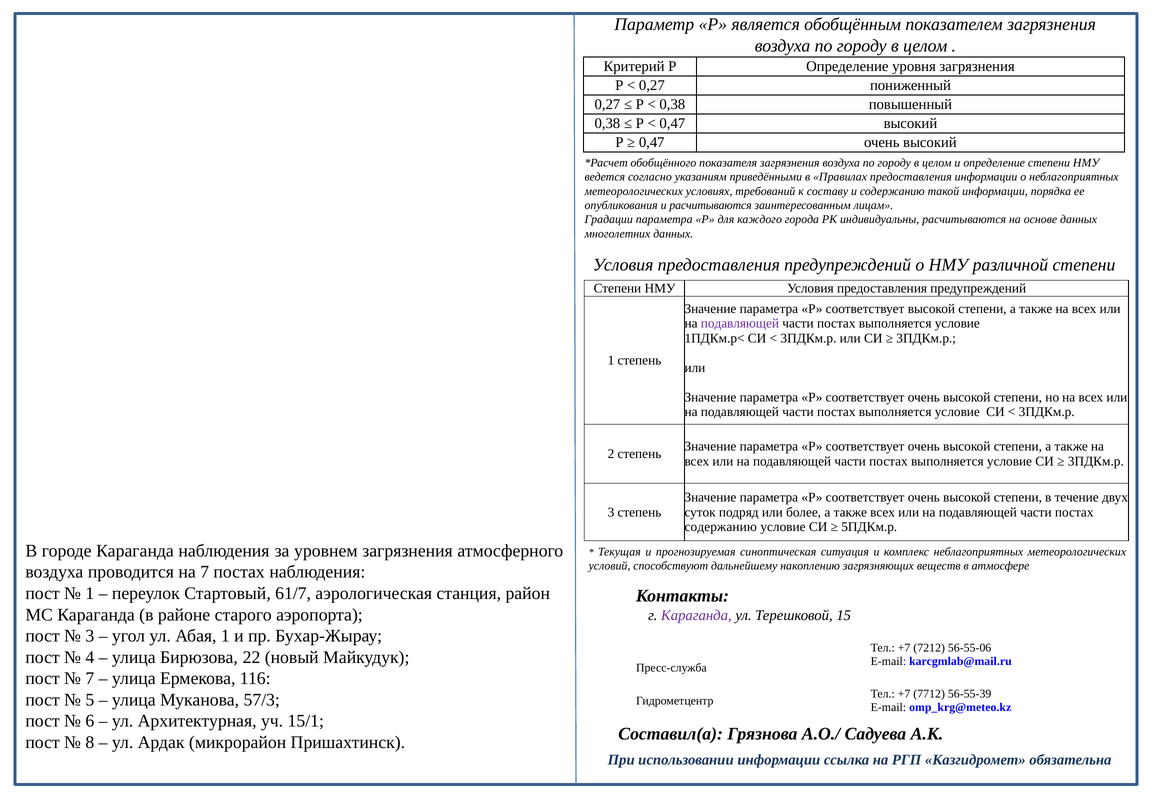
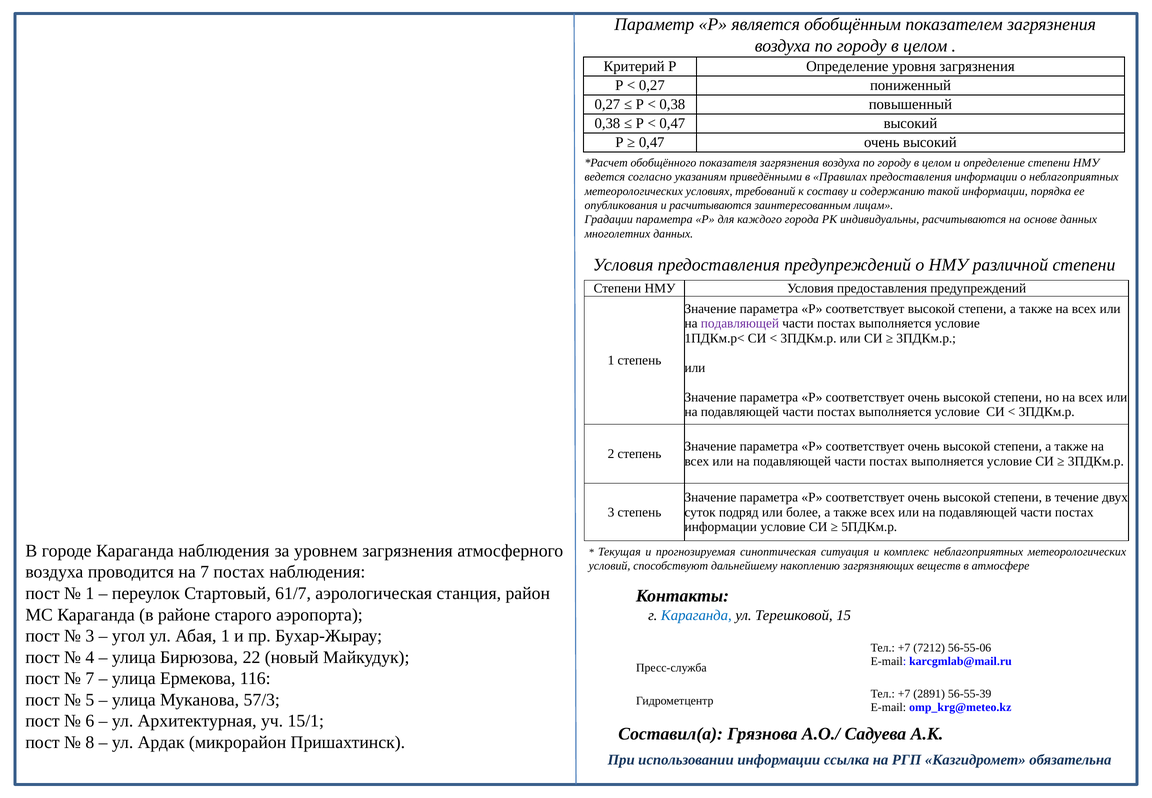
содержанию: содержанию -> информации (721, 527)
Караганда colour: purple -> blue (696, 615)
7712: 7712 -> 2891 (929, 694)
